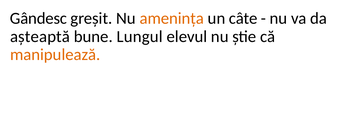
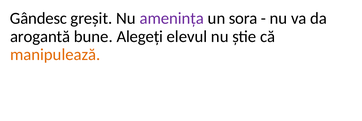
amenința colour: orange -> purple (172, 18)
câte: câte -> sora (243, 18)
așteaptă: așteaptă -> arogantă (40, 36)
Lungul: Lungul -> Alegeți (140, 36)
